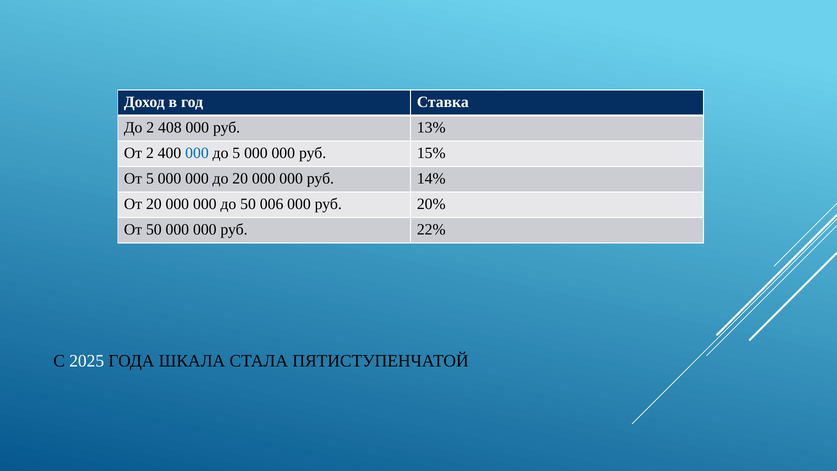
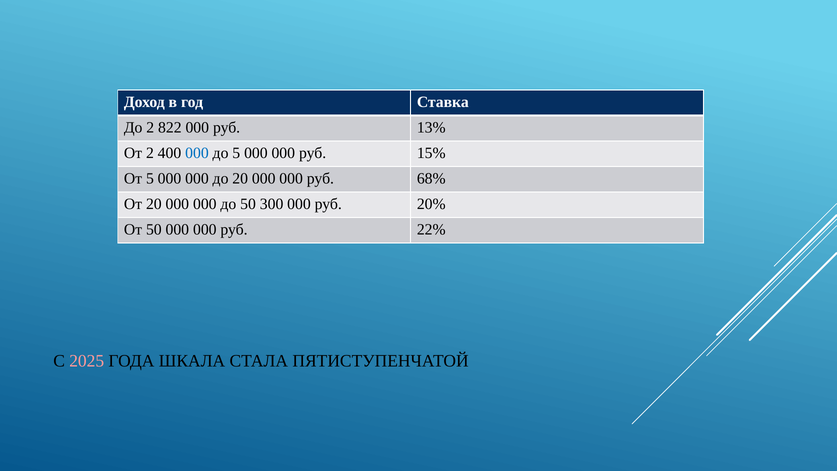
408: 408 -> 822 (170, 127)
14%: 14% -> 68% (431, 178)
006: 006 -> 300 (272, 204)
2025 colour: white -> pink (87, 361)
